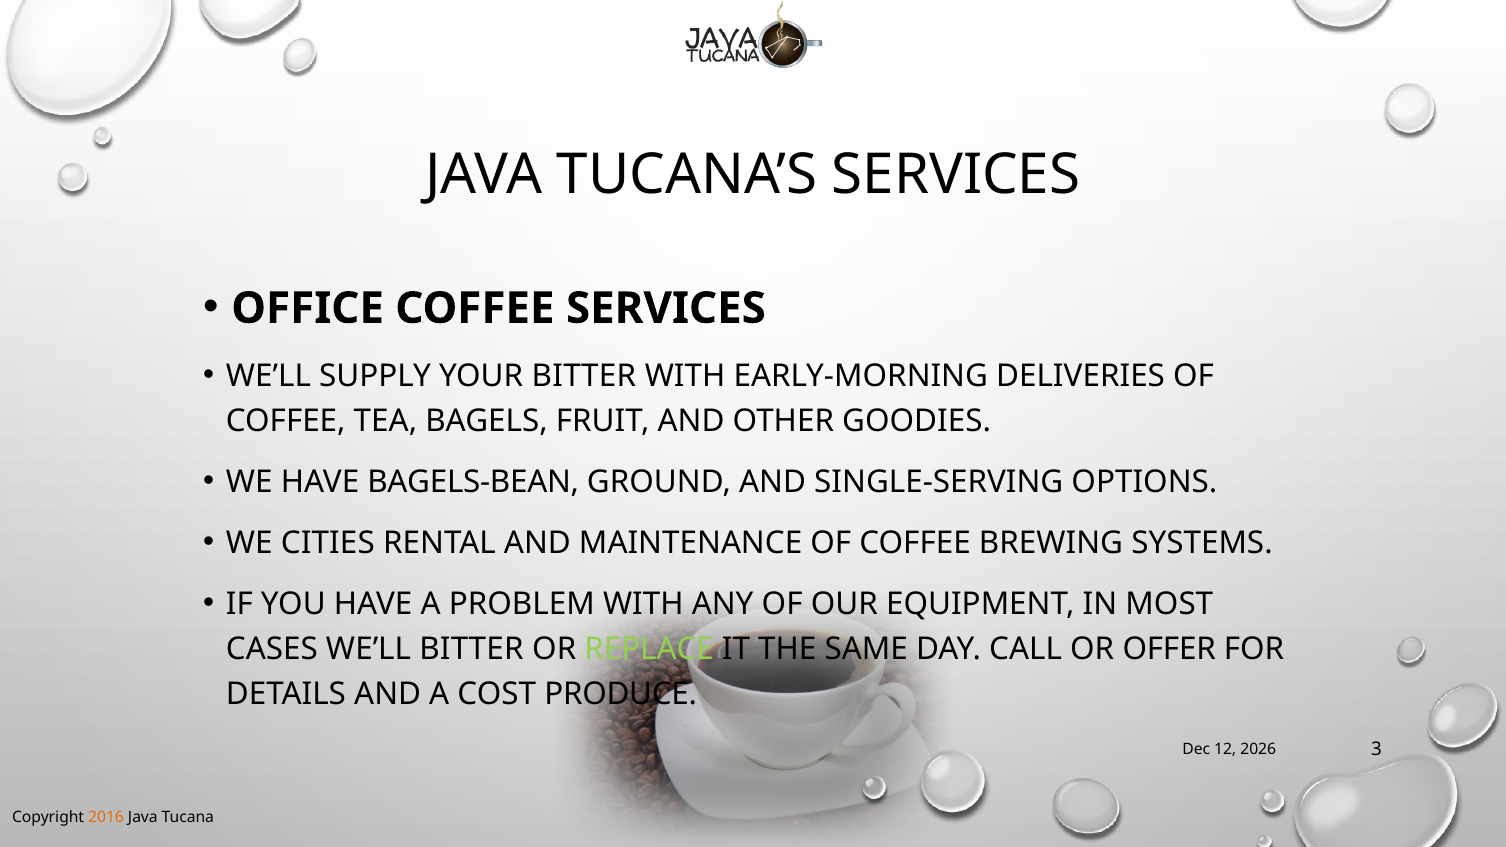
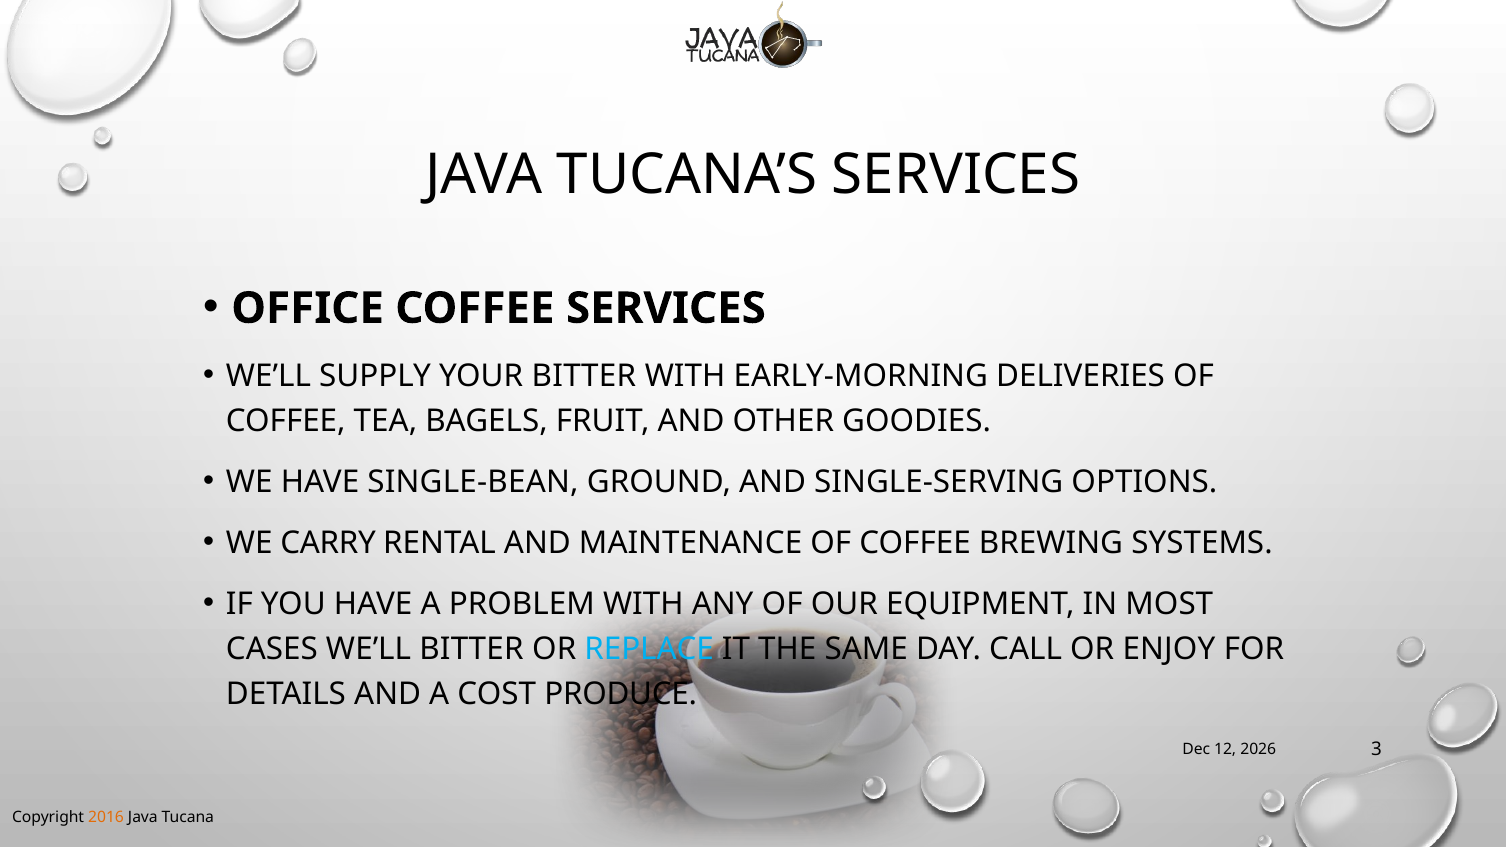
BAGELS-BEAN: BAGELS-BEAN -> SINGLE-BEAN (473, 482)
CITIES: CITIES -> CARRY (328, 543)
REPLACE colour: light green -> light blue (649, 649)
OFFER: OFFER -> ENJOY (1169, 649)
